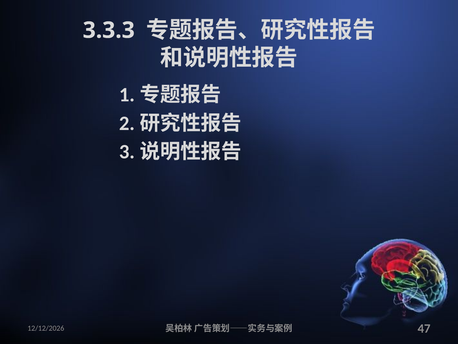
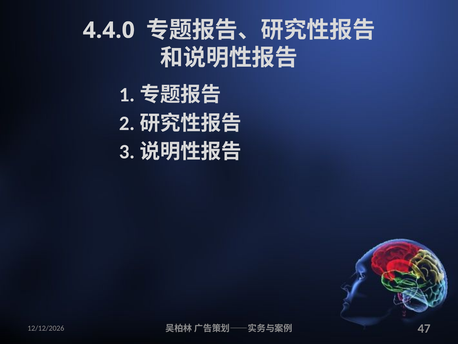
3.3.3: 3.3.3 -> 4.4.0 (109, 30)
